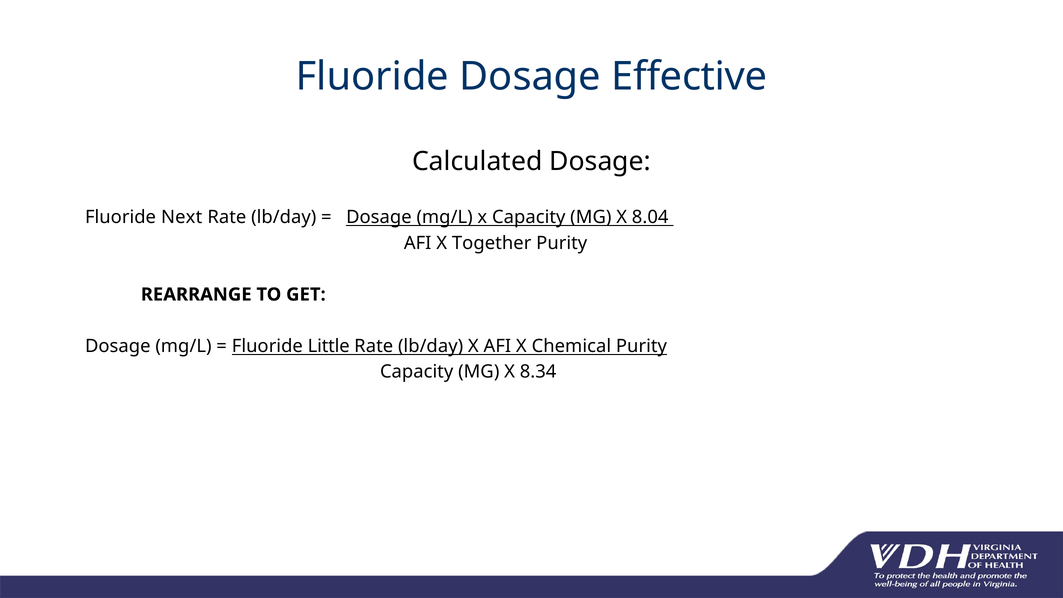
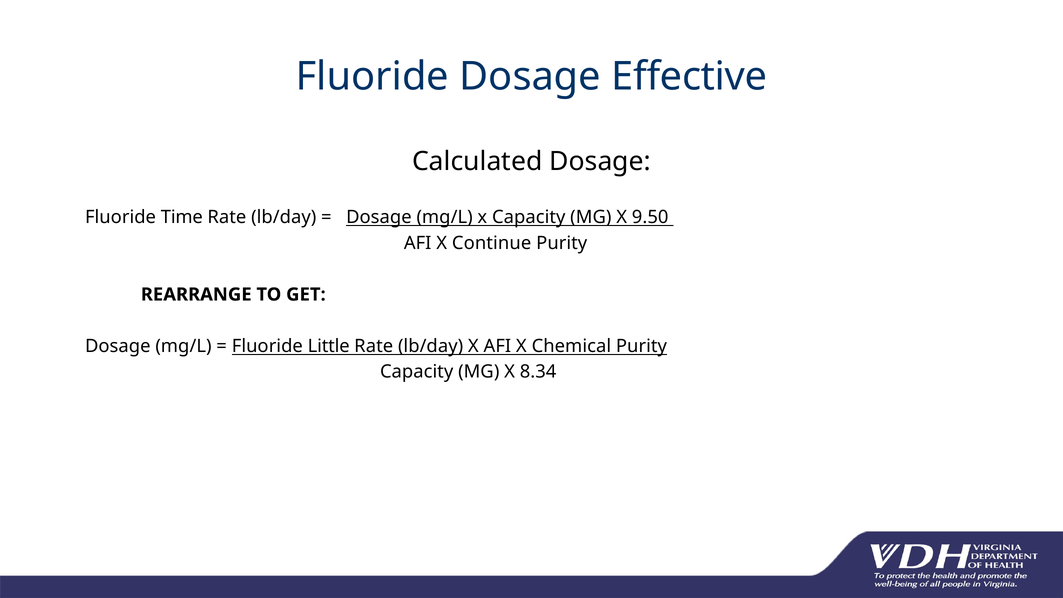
Next: Next -> Time (182, 217)
8.04: 8.04 -> 9.50 (650, 217)
Together: Together -> Continue (492, 243)
